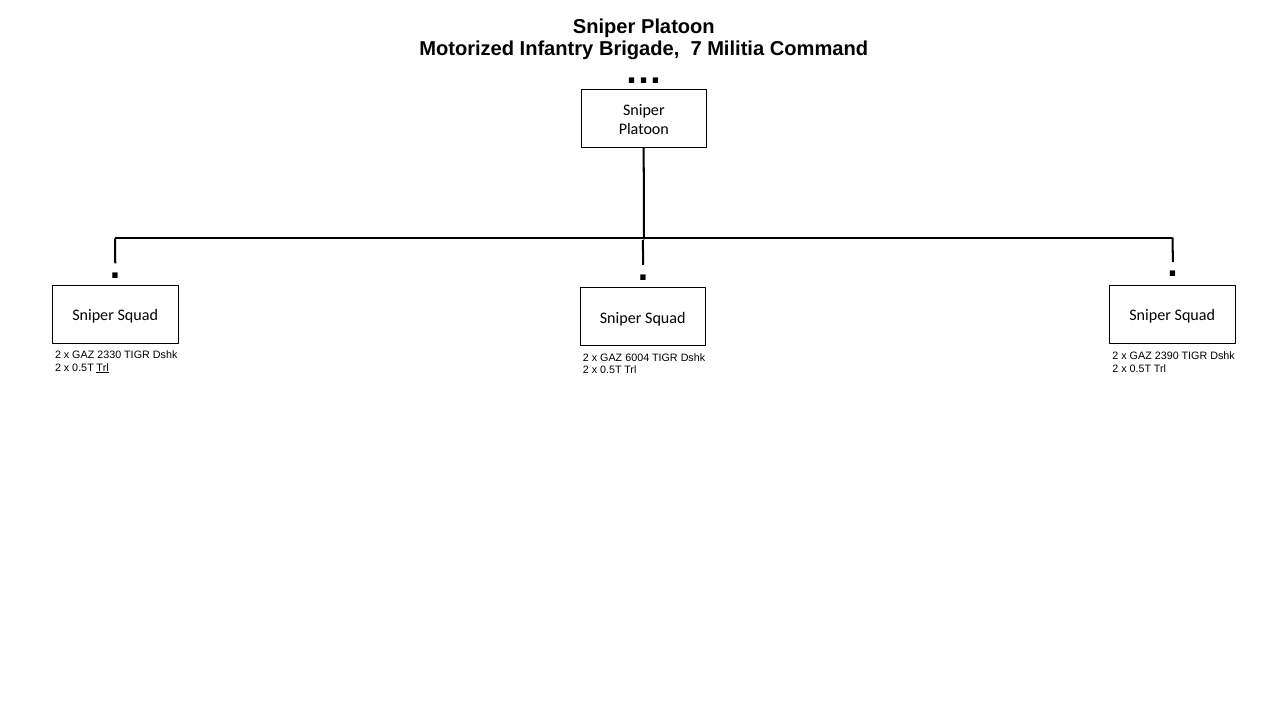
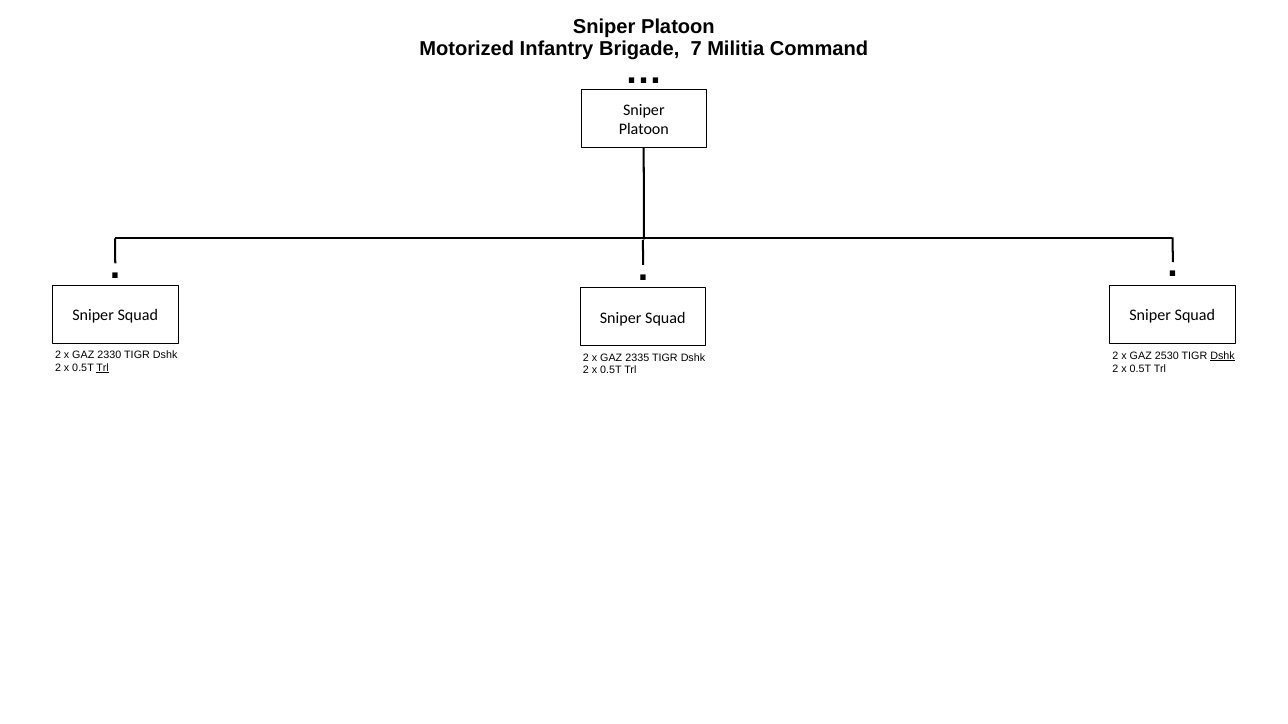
2390: 2390 -> 2530 (1167, 356)
Dshk underline: none -> present (1223, 356)
6004: 6004 -> 2335 (637, 358)
